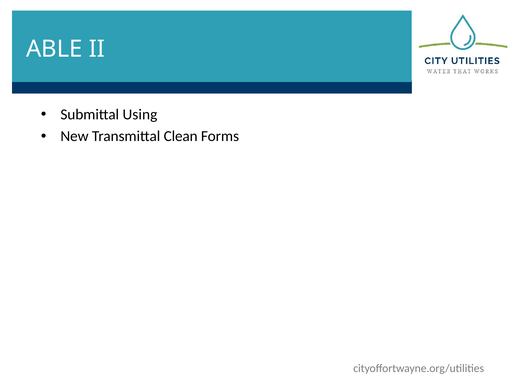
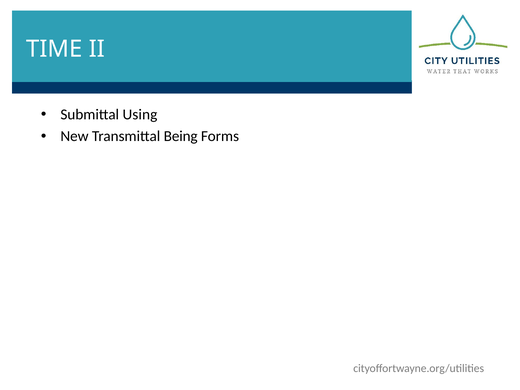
ABLE: ABLE -> TIME (54, 49)
Clean: Clean -> Being (181, 136)
